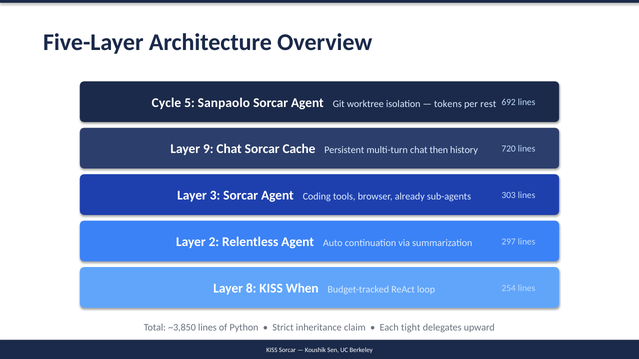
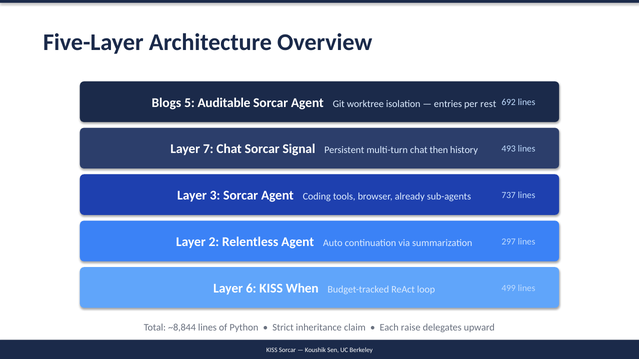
Cycle: Cycle -> Blogs (167, 103)
Sanpaolo: Sanpaolo -> Auditable (224, 103)
tokens: tokens -> entries (448, 104)
9: 9 -> 7 (208, 149)
Cache: Cache -> Signal (299, 149)
720: 720 -> 493 (509, 149)
303: 303 -> 737 (509, 195)
8: 8 -> 6 (251, 289)
254: 254 -> 499 (509, 288)
~3,850: ~3,850 -> ~8,844 (182, 328)
tight: tight -> raise (411, 328)
